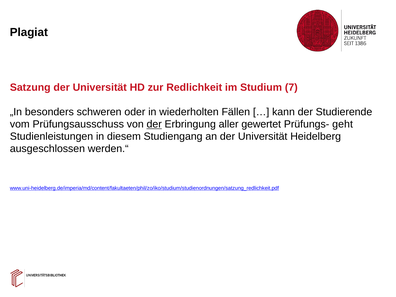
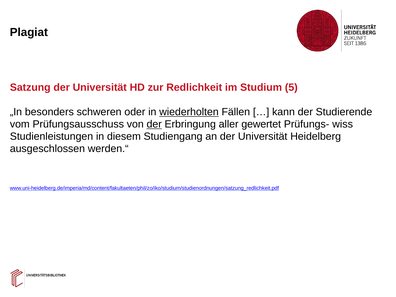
7: 7 -> 5 (291, 87)
wiederholten underline: none -> present (189, 112)
geht: geht -> wiss (343, 124)
